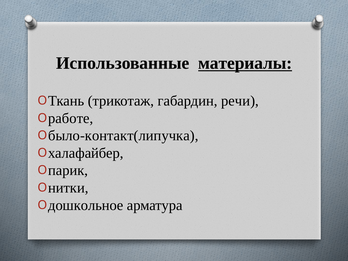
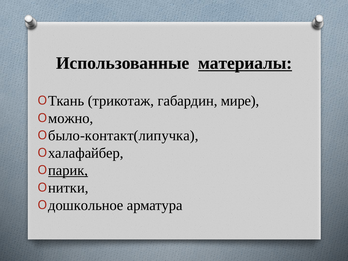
речи: речи -> мире (240, 101)
работе: работе -> можно (71, 118)
парик underline: none -> present (68, 170)
